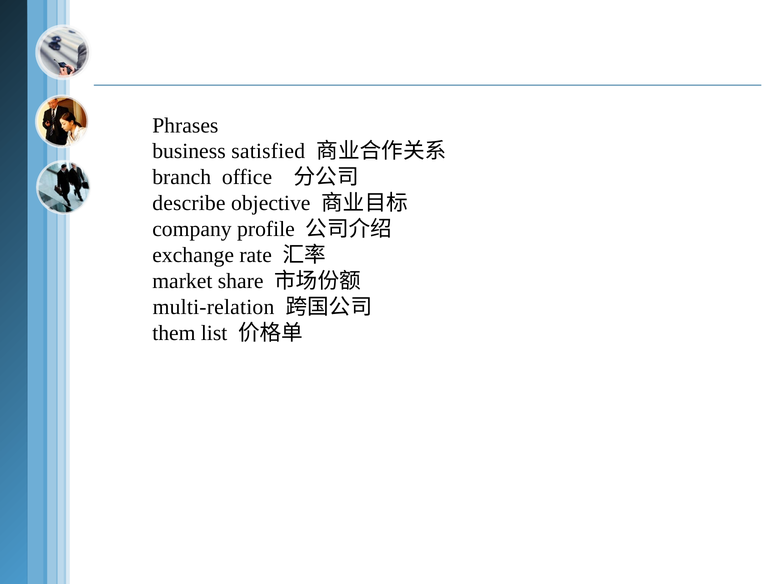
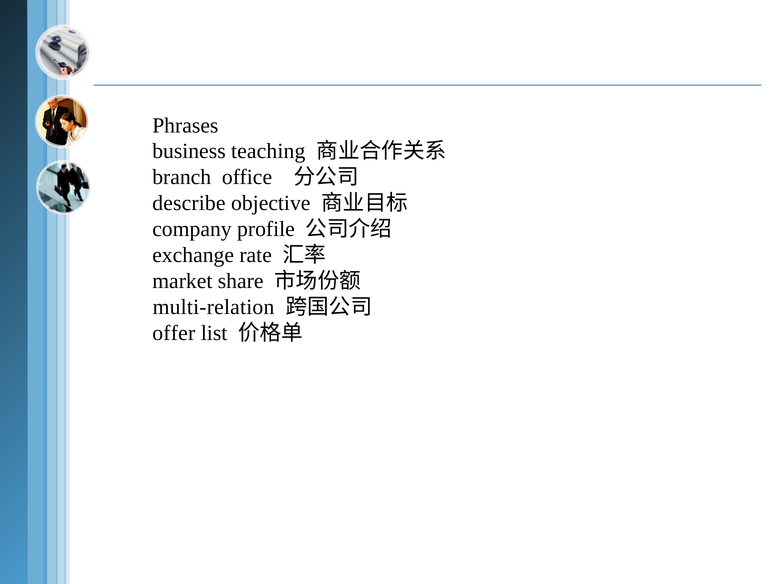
satisfied: satisfied -> teaching (268, 151)
them: them -> offer (174, 333)
